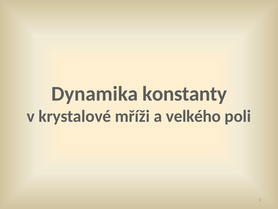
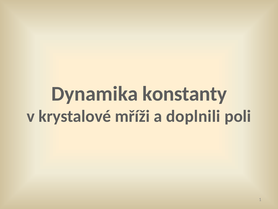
velkého: velkého -> doplnili (193, 116)
